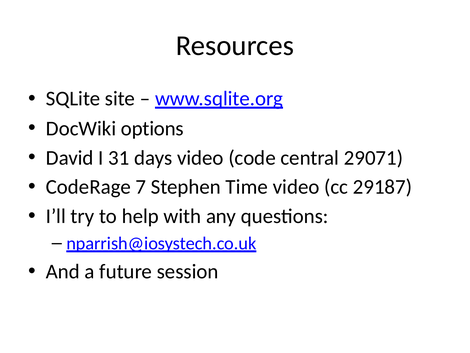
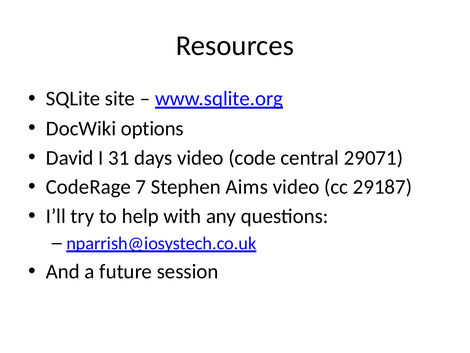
Time: Time -> Aims (247, 187)
